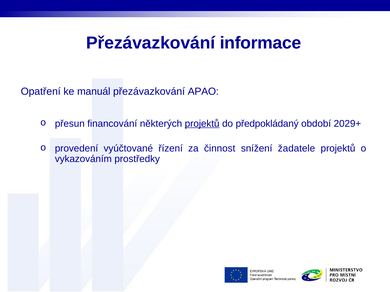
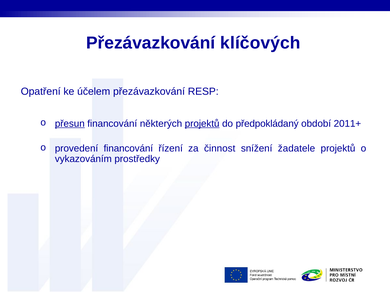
informace: informace -> klíčových (260, 43)
manuál: manuál -> účelem (94, 92)
APAO: APAO -> RESP (203, 92)
přesun underline: none -> present (70, 124)
2029+: 2029+ -> 2011+ (347, 124)
provedení vyúčtované: vyúčtované -> financování (128, 149)
